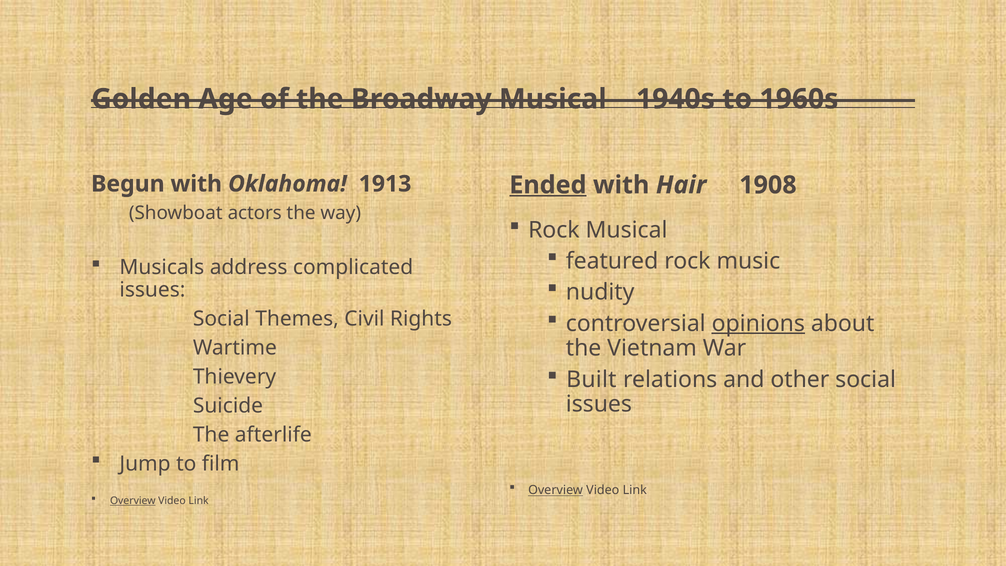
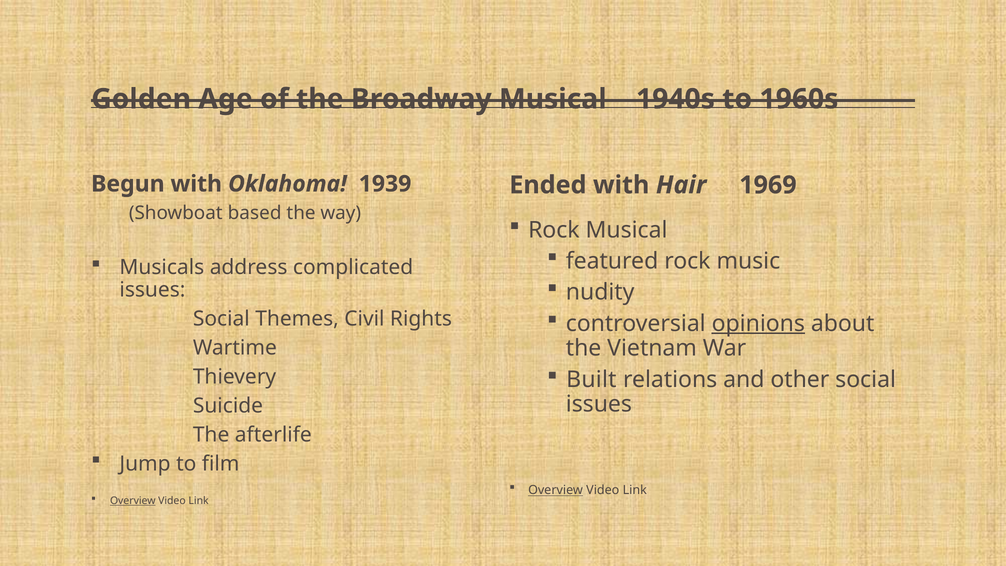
1913: 1913 -> 1939 (385, 184)
Ended underline: present -> none (548, 185)
1908: 1908 -> 1969 (768, 185)
actors: actors -> based (255, 213)
